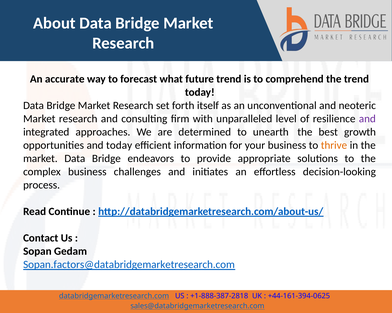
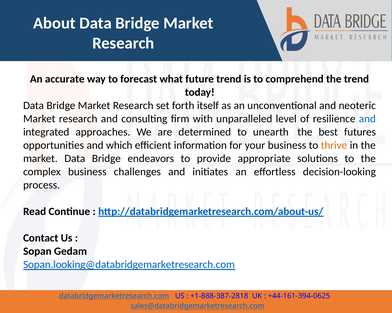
and colour: purple -> blue (367, 119)
growth: growth -> futures (360, 132)
and today: today -> which (119, 145)
Sopan.factors@databridgemarketresearch.com: Sopan.factors@databridgemarketresearch.com -> Sopan.looking@databridgemarketresearch.com (129, 265)
